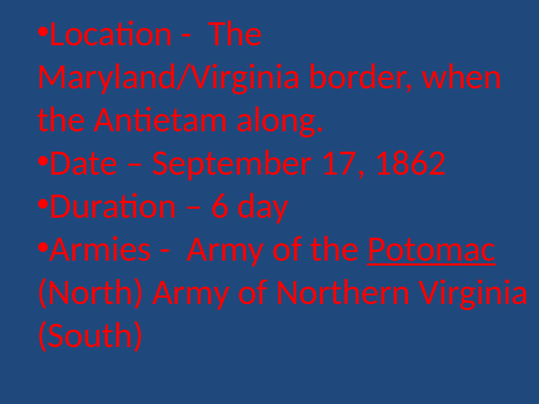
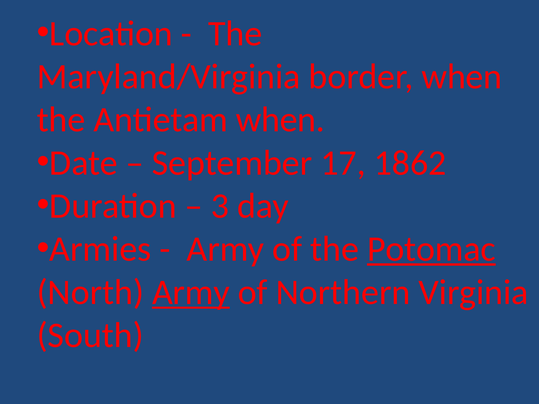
Antietam along: along -> when (280, 120)
6: 6 -> 3 (220, 206)
Army underline: none -> present (191, 292)
